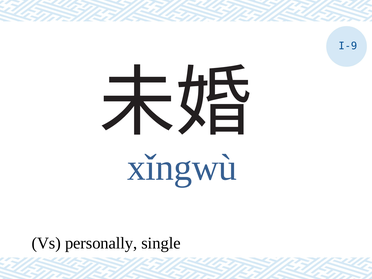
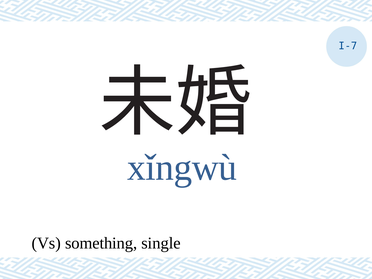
I-9: I-9 -> I-7 (348, 46)
personally: personally -> something (101, 243)
